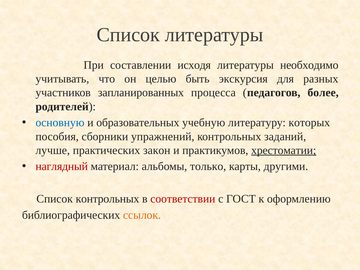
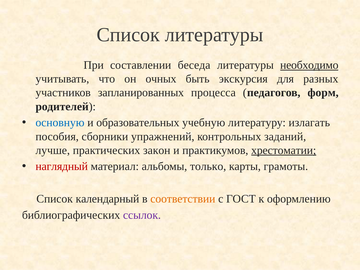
исходя: исходя -> беседа (194, 65)
необходимо underline: none -> present (309, 65)
целью: целью -> очных (161, 79)
более: более -> форм (323, 93)
которых: которых -> излагать (309, 123)
другими: другими -> грамоты (286, 166)
Список контрольных: контрольных -> календарный (107, 199)
соответствии colour: red -> orange (183, 199)
ссылок colour: orange -> purple (142, 215)
